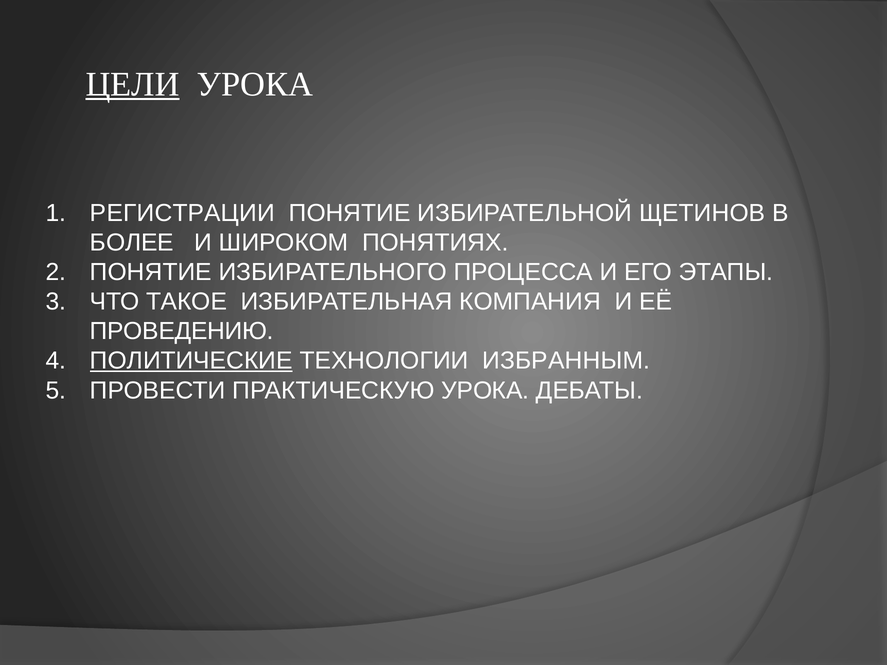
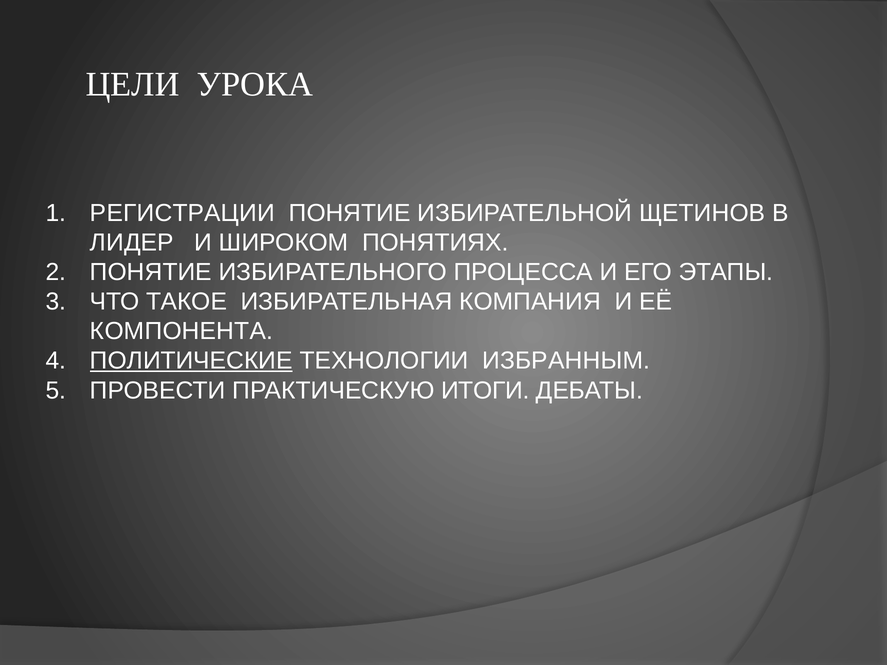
ЦЕЛИ underline: present -> none (133, 84)
БОЛЕЕ: БОЛЕЕ -> ЛИДЕР (132, 243)
ПРОВЕДЕНИЮ: ПРОВЕДЕНИЮ -> КОМПОНЕНТА (182, 331)
ПРАКТИЧЕСКУЮ УРОКА: УРОКА -> ИТОГИ (485, 391)
